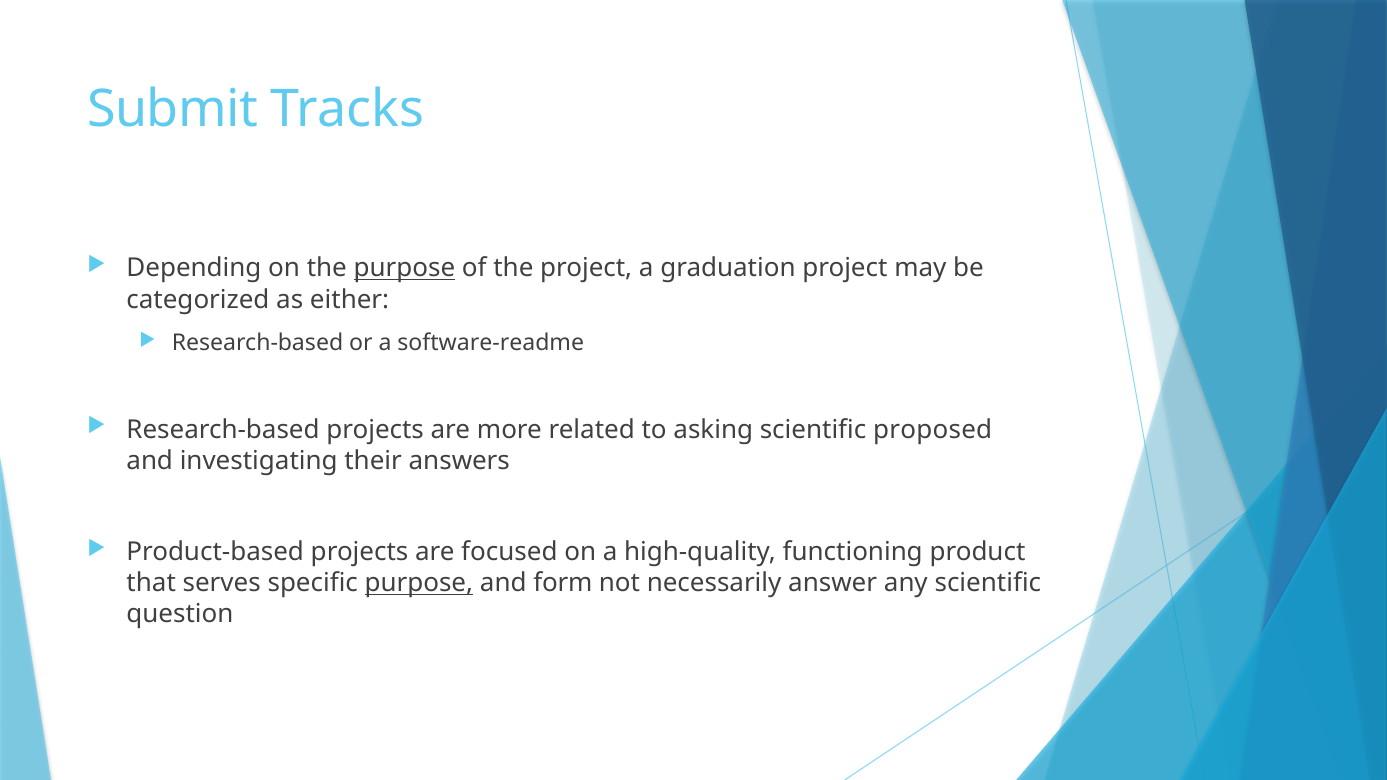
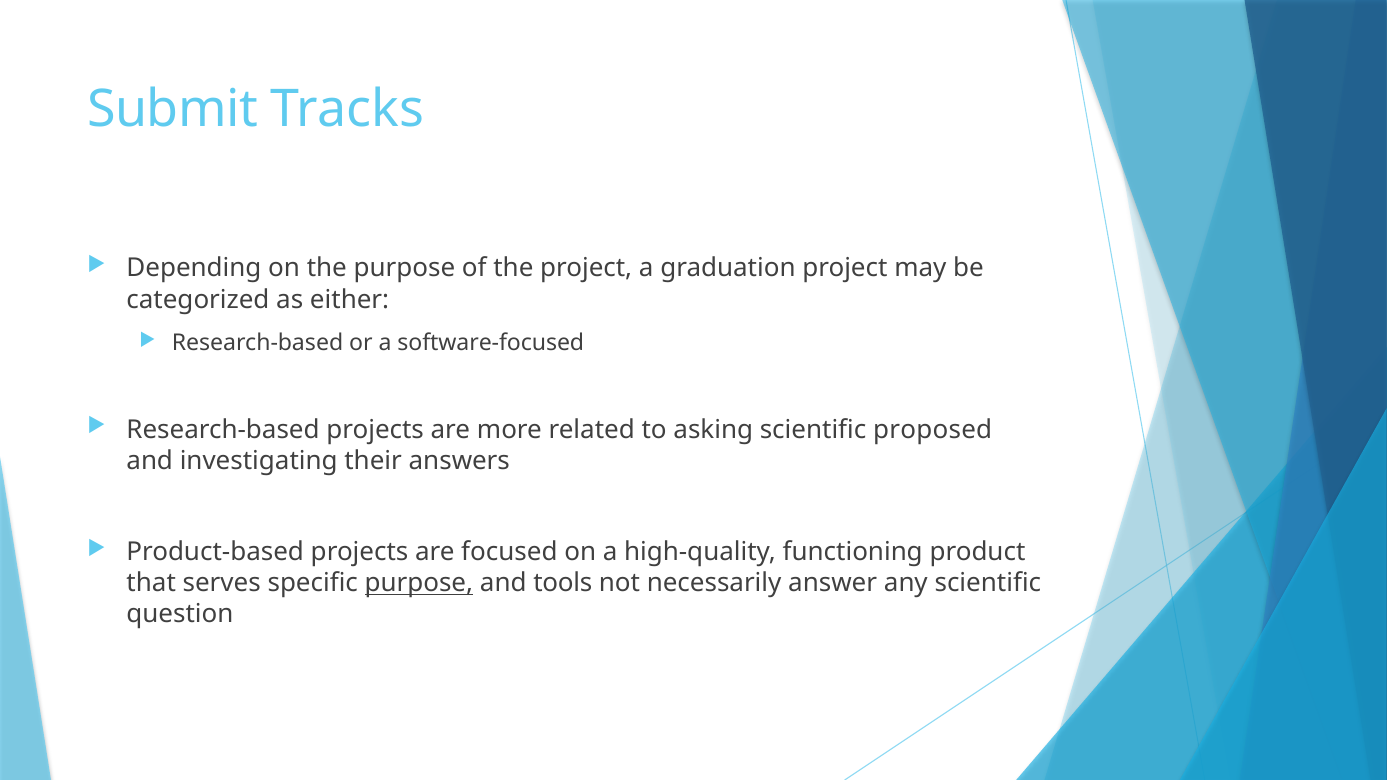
purpose underline: present -> none (404, 268)
software-readme: software-readme -> software-focused (491, 343)
form: form -> tools (563, 583)
